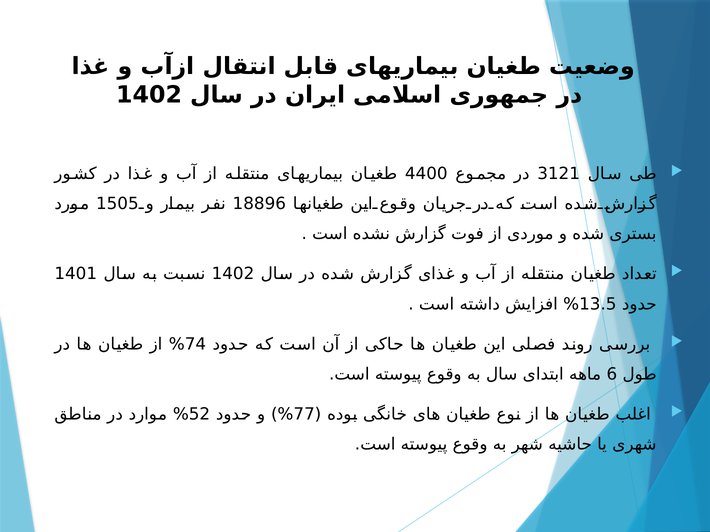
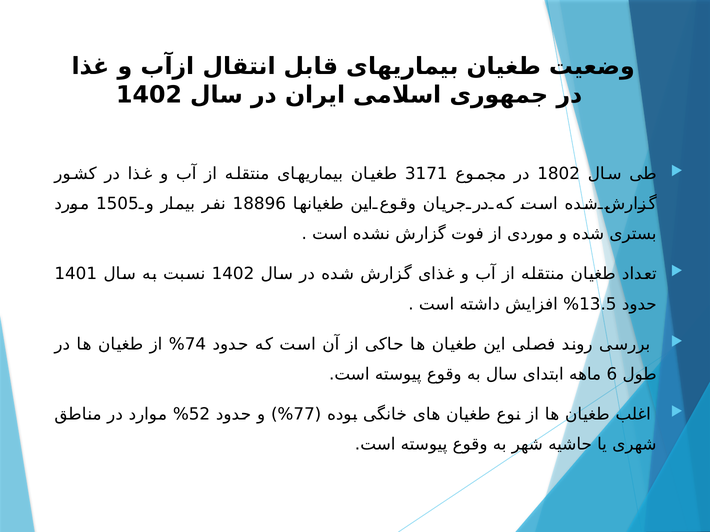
4400: 4400 -> 3171 (426, 174)
3121: 3121 -> 1802 (559, 174)
